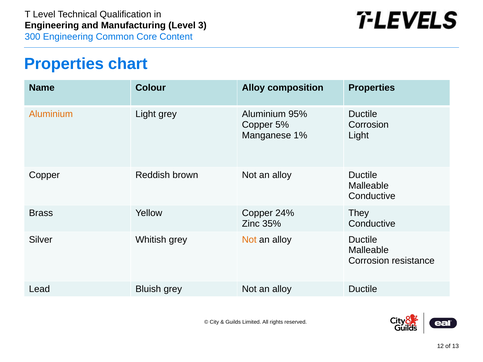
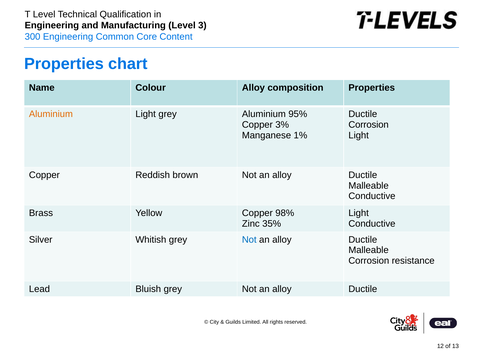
5%: 5% -> 3% (282, 125)
24%: 24% -> 98% (285, 213)
They: They -> Light (359, 213)
Not colour: orange -> blue (249, 240)
